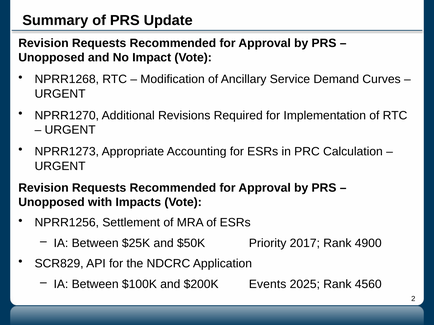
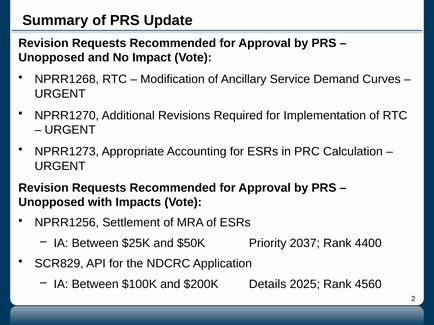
2017: 2017 -> 2037 (305, 243)
4900: 4900 -> 4400 (368, 243)
Events: Events -> Details (268, 284)
